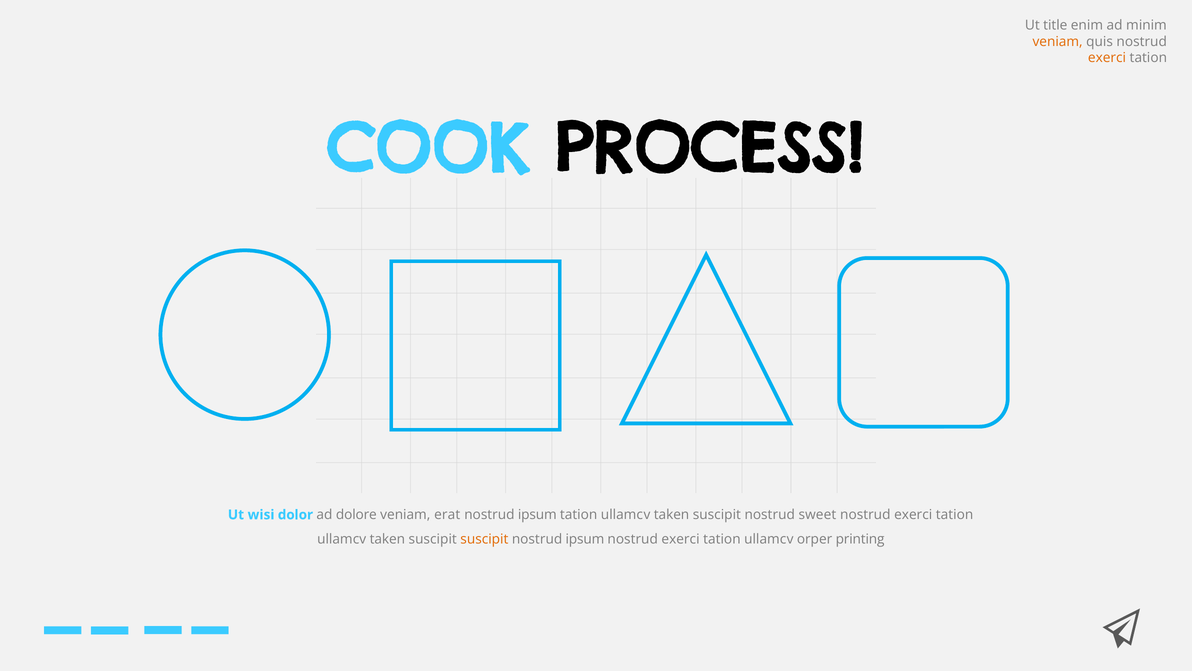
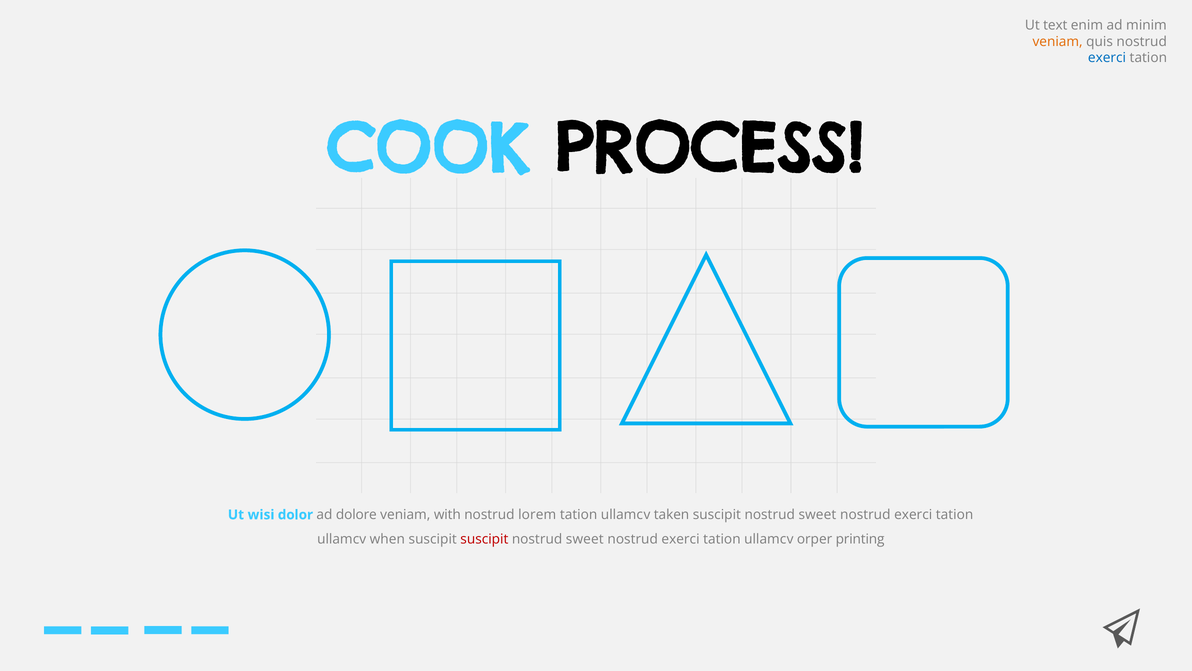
title: title -> text (1055, 25)
exerci colour: orange -> blue (1107, 58)
erat: erat -> with (447, 514)
ipsum: ipsum -> lorem (537, 514)
taken: taken -> when (387, 539)
suscipit colour: orange -> red (484, 539)
ipsum: ipsum -> sweet (585, 539)
